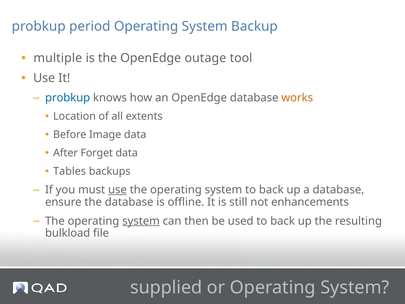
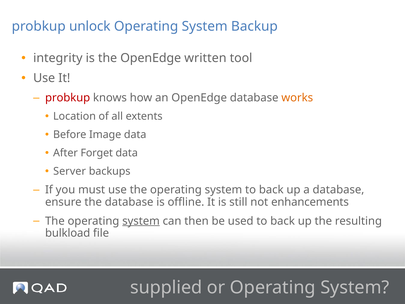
period: period -> unlock (90, 26)
multiple: multiple -> integrity (58, 58)
outage: outage -> written (205, 58)
probkup colour: blue -> red (68, 98)
Tables: Tables -> Server (70, 171)
use underline: present -> none (117, 190)
